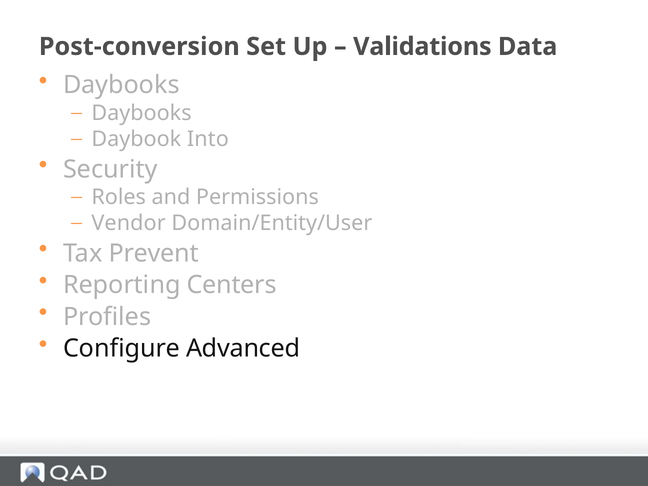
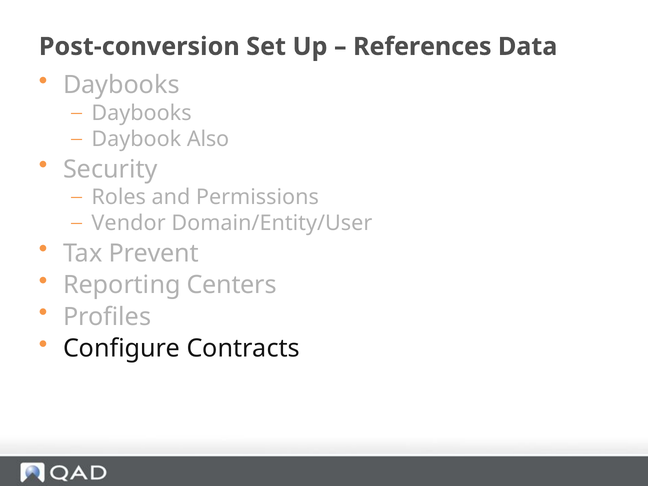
Validations: Validations -> References (422, 47)
Into: Into -> Also (208, 139)
Advanced: Advanced -> Contracts (243, 349)
